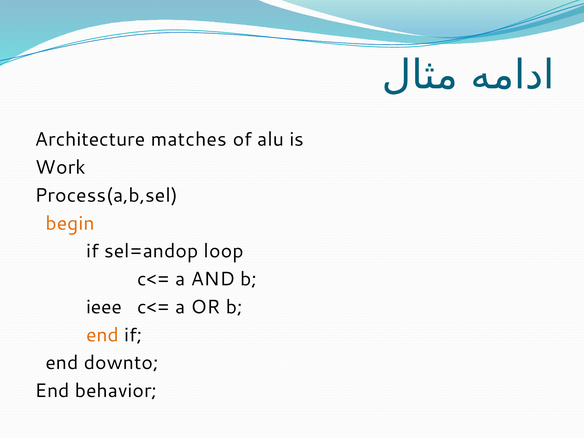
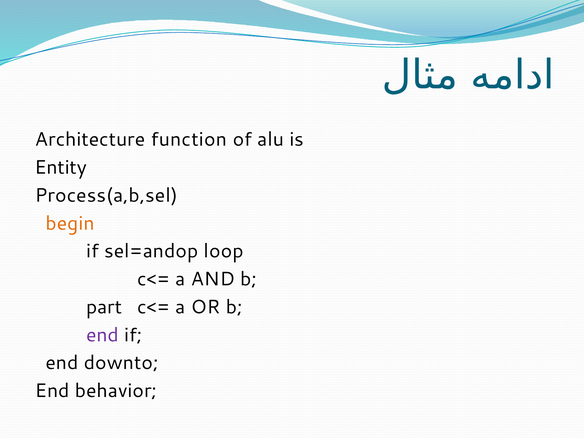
matches: matches -> function (189, 140)
Work: Work -> Entity (61, 167)
ieee: ieee -> part (104, 307)
end colour: orange -> purple (102, 335)
